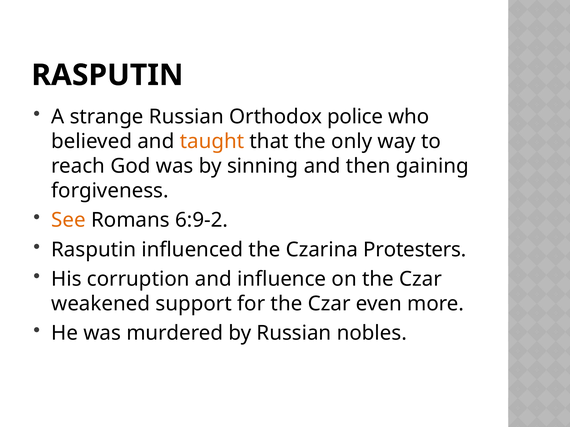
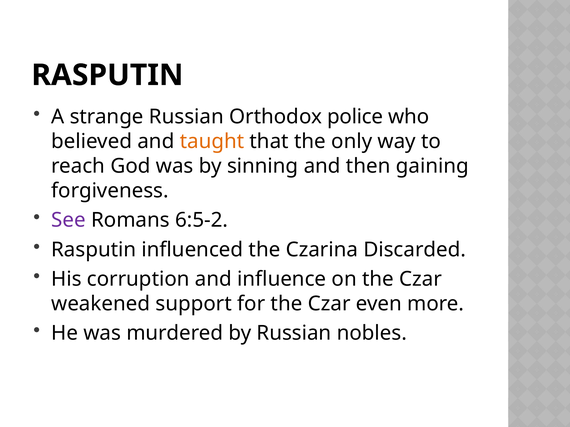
See colour: orange -> purple (68, 220)
6:9-2: 6:9-2 -> 6:5-2 (202, 220)
Protesters: Protesters -> Discarded (415, 250)
